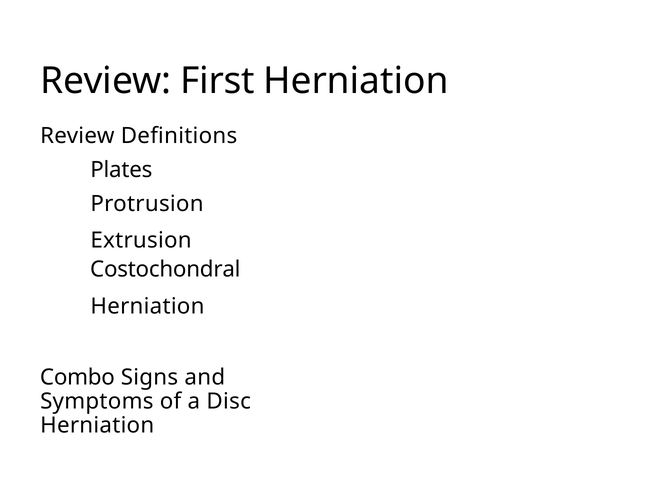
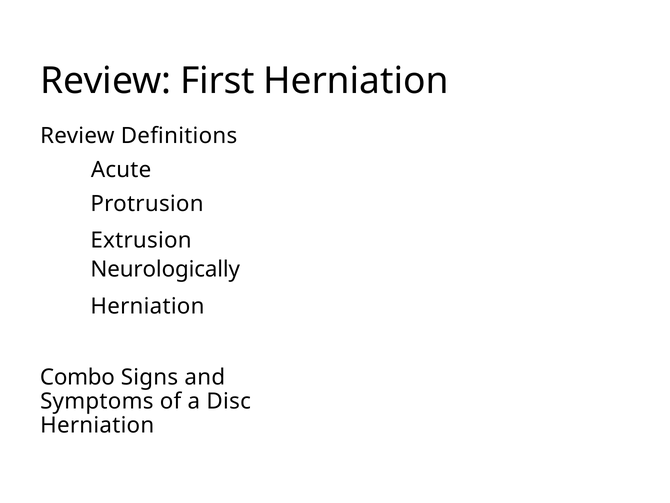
Plates: Plates -> Acute (121, 170)
Costochondral: Costochondral -> Neurologically (165, 269)
